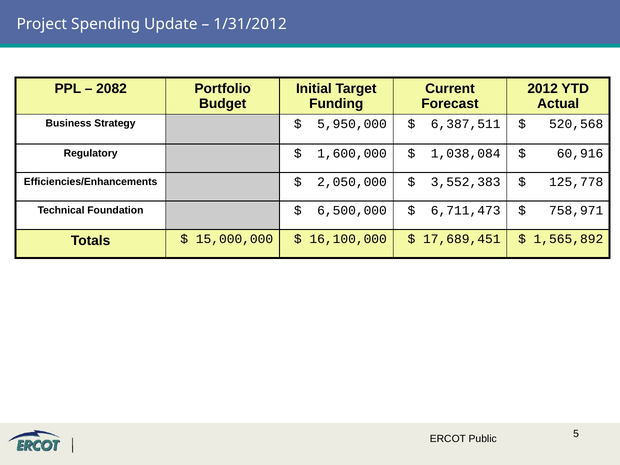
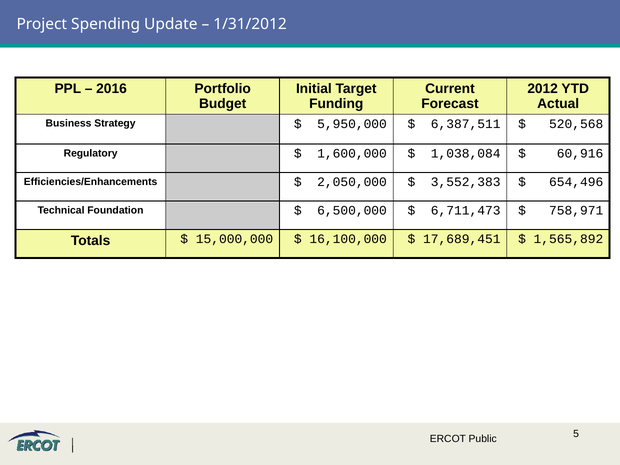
2082: 2082 -> 2016 (112, 88)
125,778: 125,778 -> 654,496 (576, 182)
